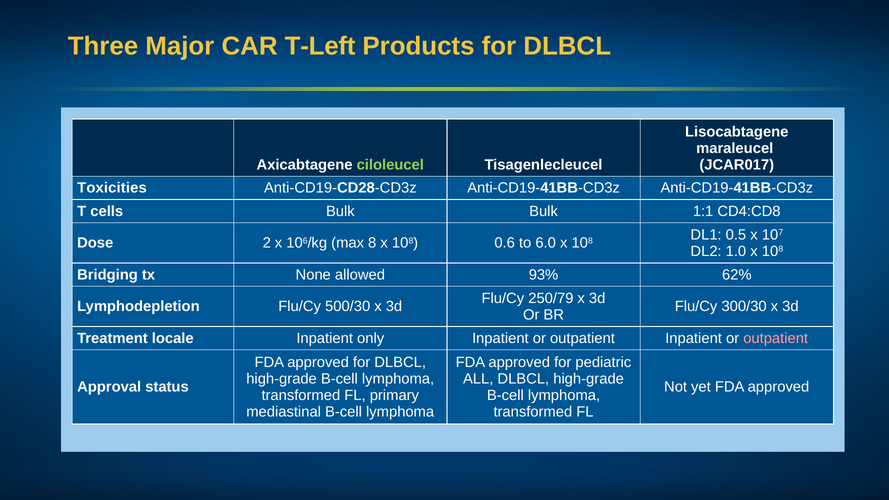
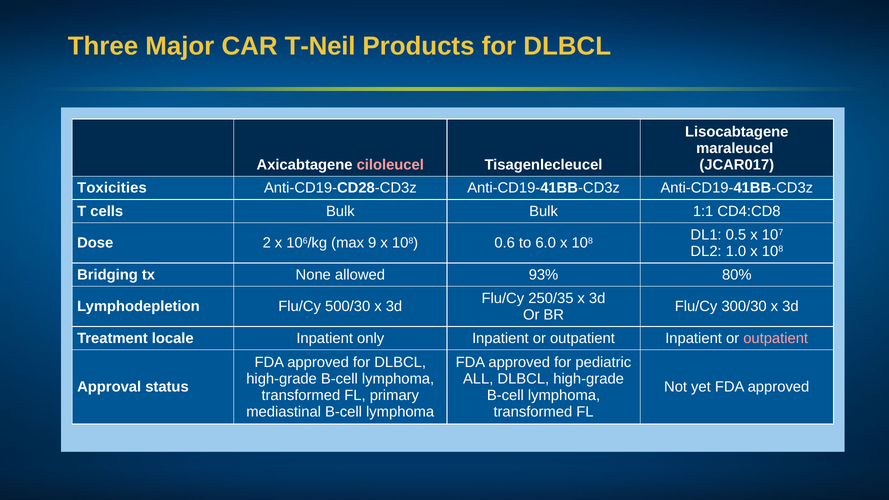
T-Left: T-Left -> T-Neil (320, 46)
ciloleucel colour: light green -> pink (390, 165)
8: 8 -> 9 (372, 243)
62%: 62% -> 80% (737, 275)
250/79: 250/79 -> 250/35 (551, 298)
